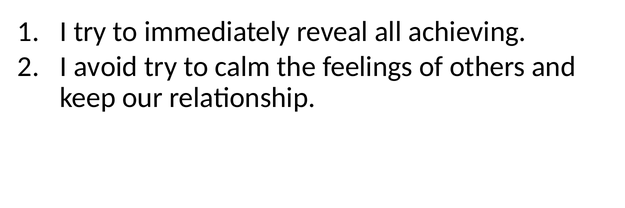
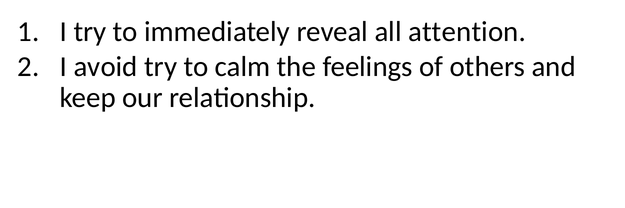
achieving: achieving -> attention (467, 32)
